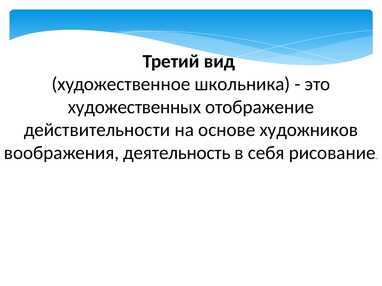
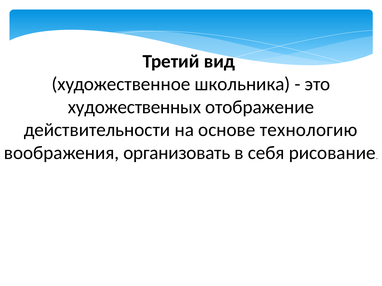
художников: художников -> технологию (309, 130)
деятельность: деятельность -> организовать (177, 153)
